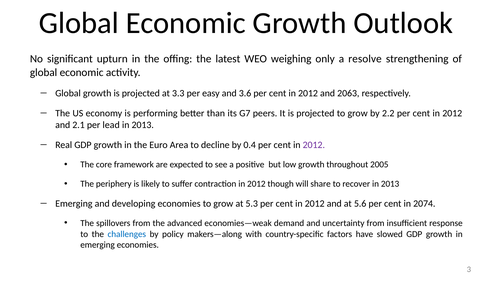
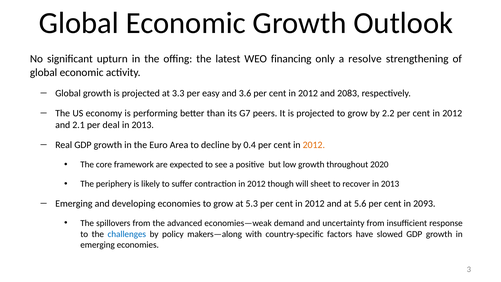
weighing: weighing -> financing (291, 59)
2063: 2063 -> 2083 (348, 93)
lead: lead -> deal (111, 125)
2012 colour: purple -> orange (314, 145)
2005: 2005 -> 2020 (379, 165)
share: share -> sheet (321, 184)
2074: 2074 -> 2093 (424, 203)
